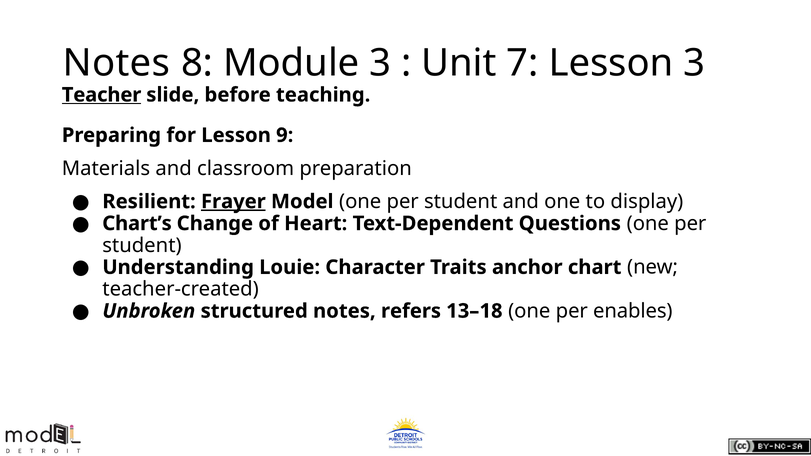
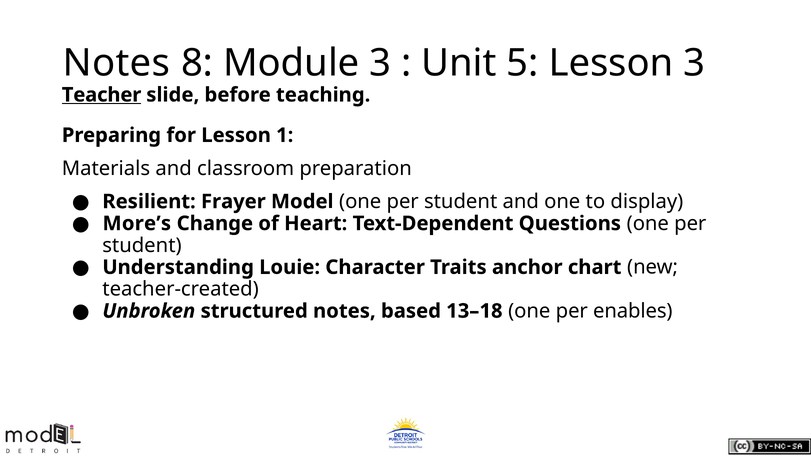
7: 7 -> 5 (523, 63)
9: 9 -> 1 (285, 135)
Frayer underline: present -> none (233, 202)
Chart’s: Chart’s -> More’s (137, 224)
refers: refers -> based (411, 311)
